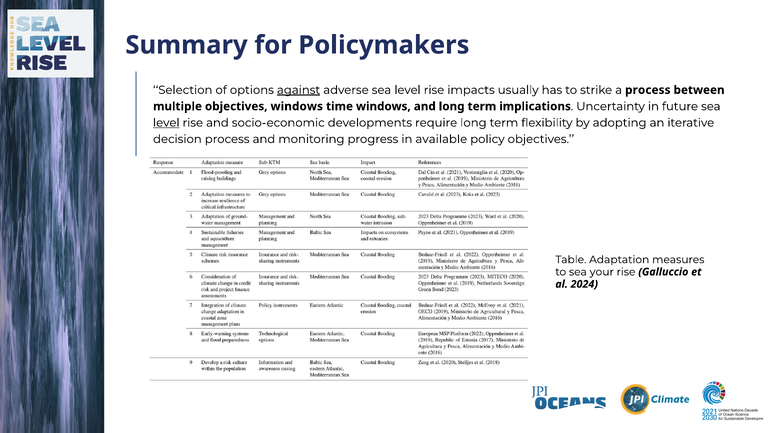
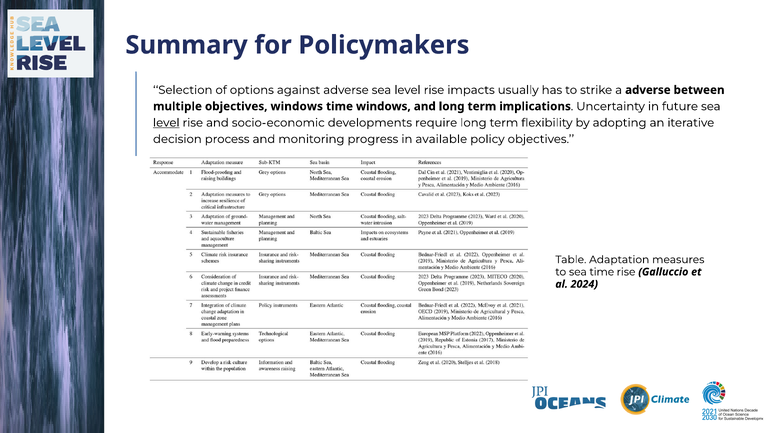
against underline: present -> none (299, 90)
a process: process -> adverse (648, 90)
sea your: your -> time (602, 272)
